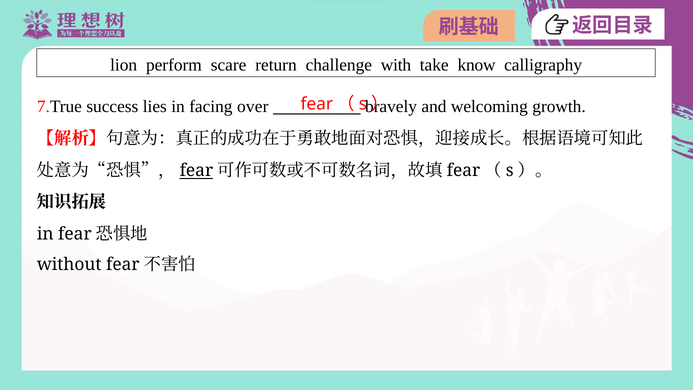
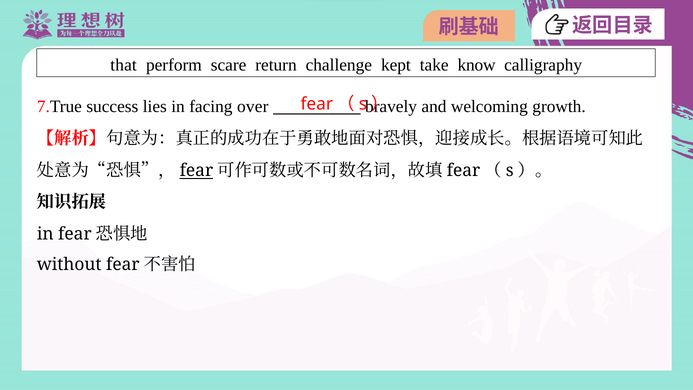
lion: lion -> that (124, 65)
with: with -> kept (396, 65)
